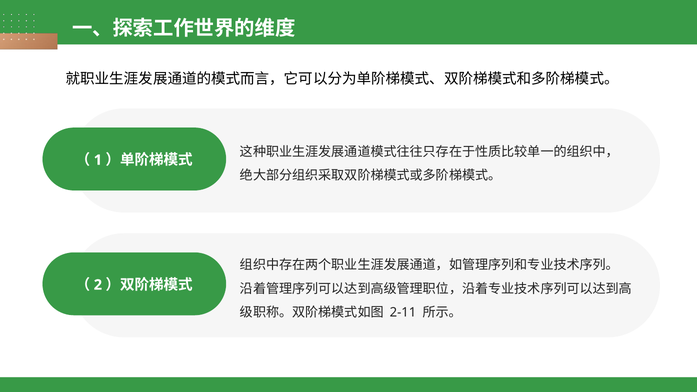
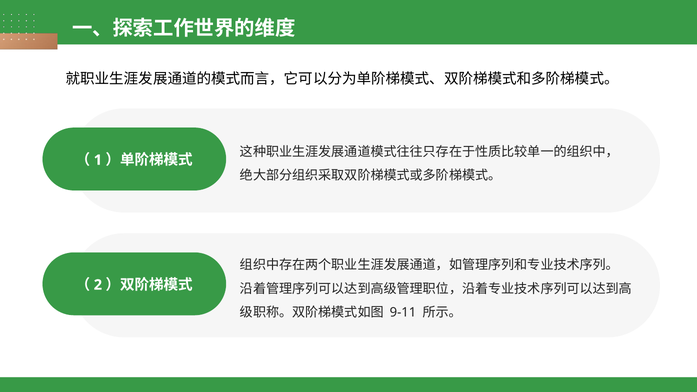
2-11: 2-11 -> 9-11 (403, 312)
